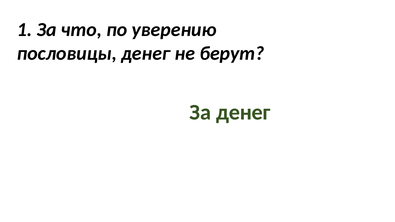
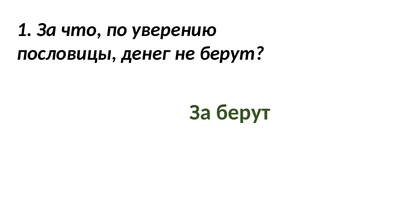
За денег: денег -> берут (243, 112)
